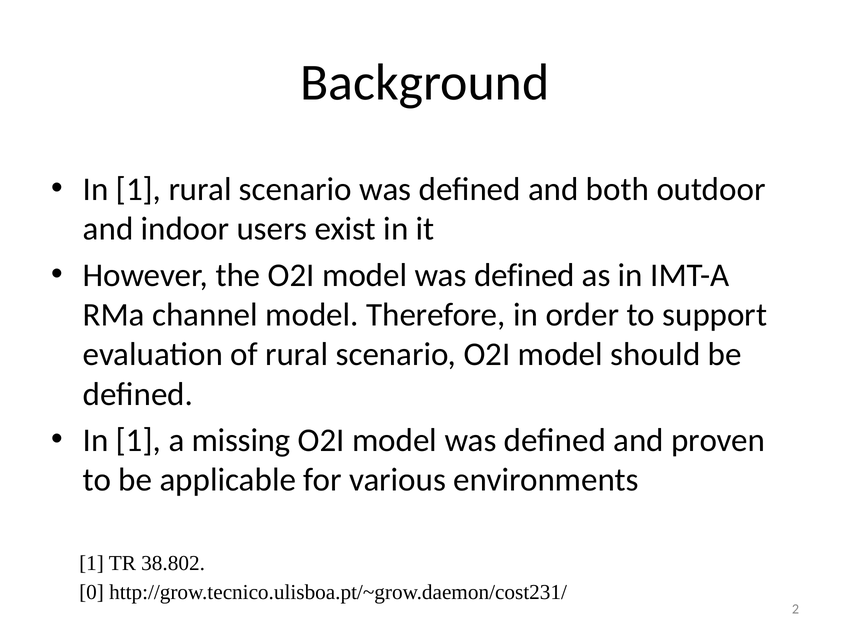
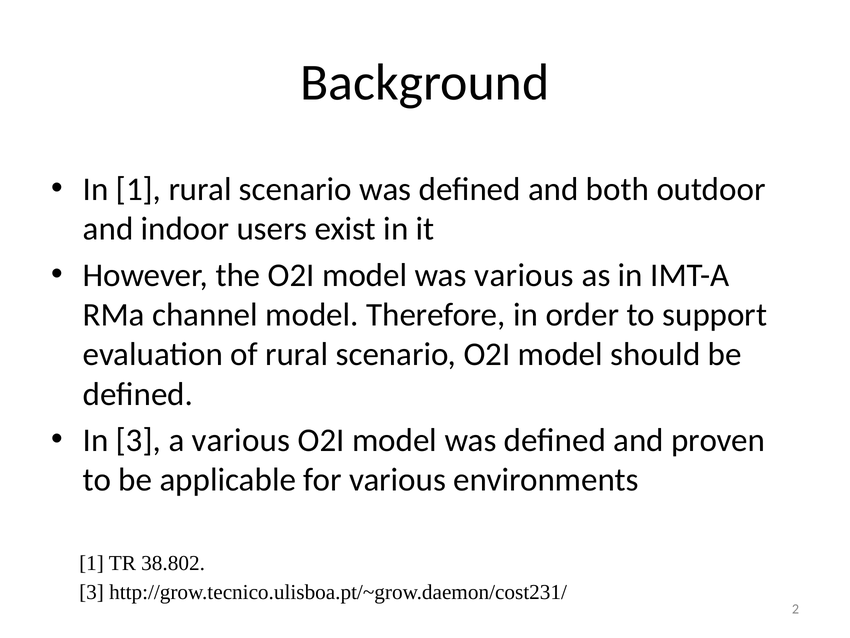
defined: defined -> various (524, 275)
1: 1 -> 3 (138, 440)
a missing: missing -> various (241, 440)
0: 0 -> 3 (92, 592)
